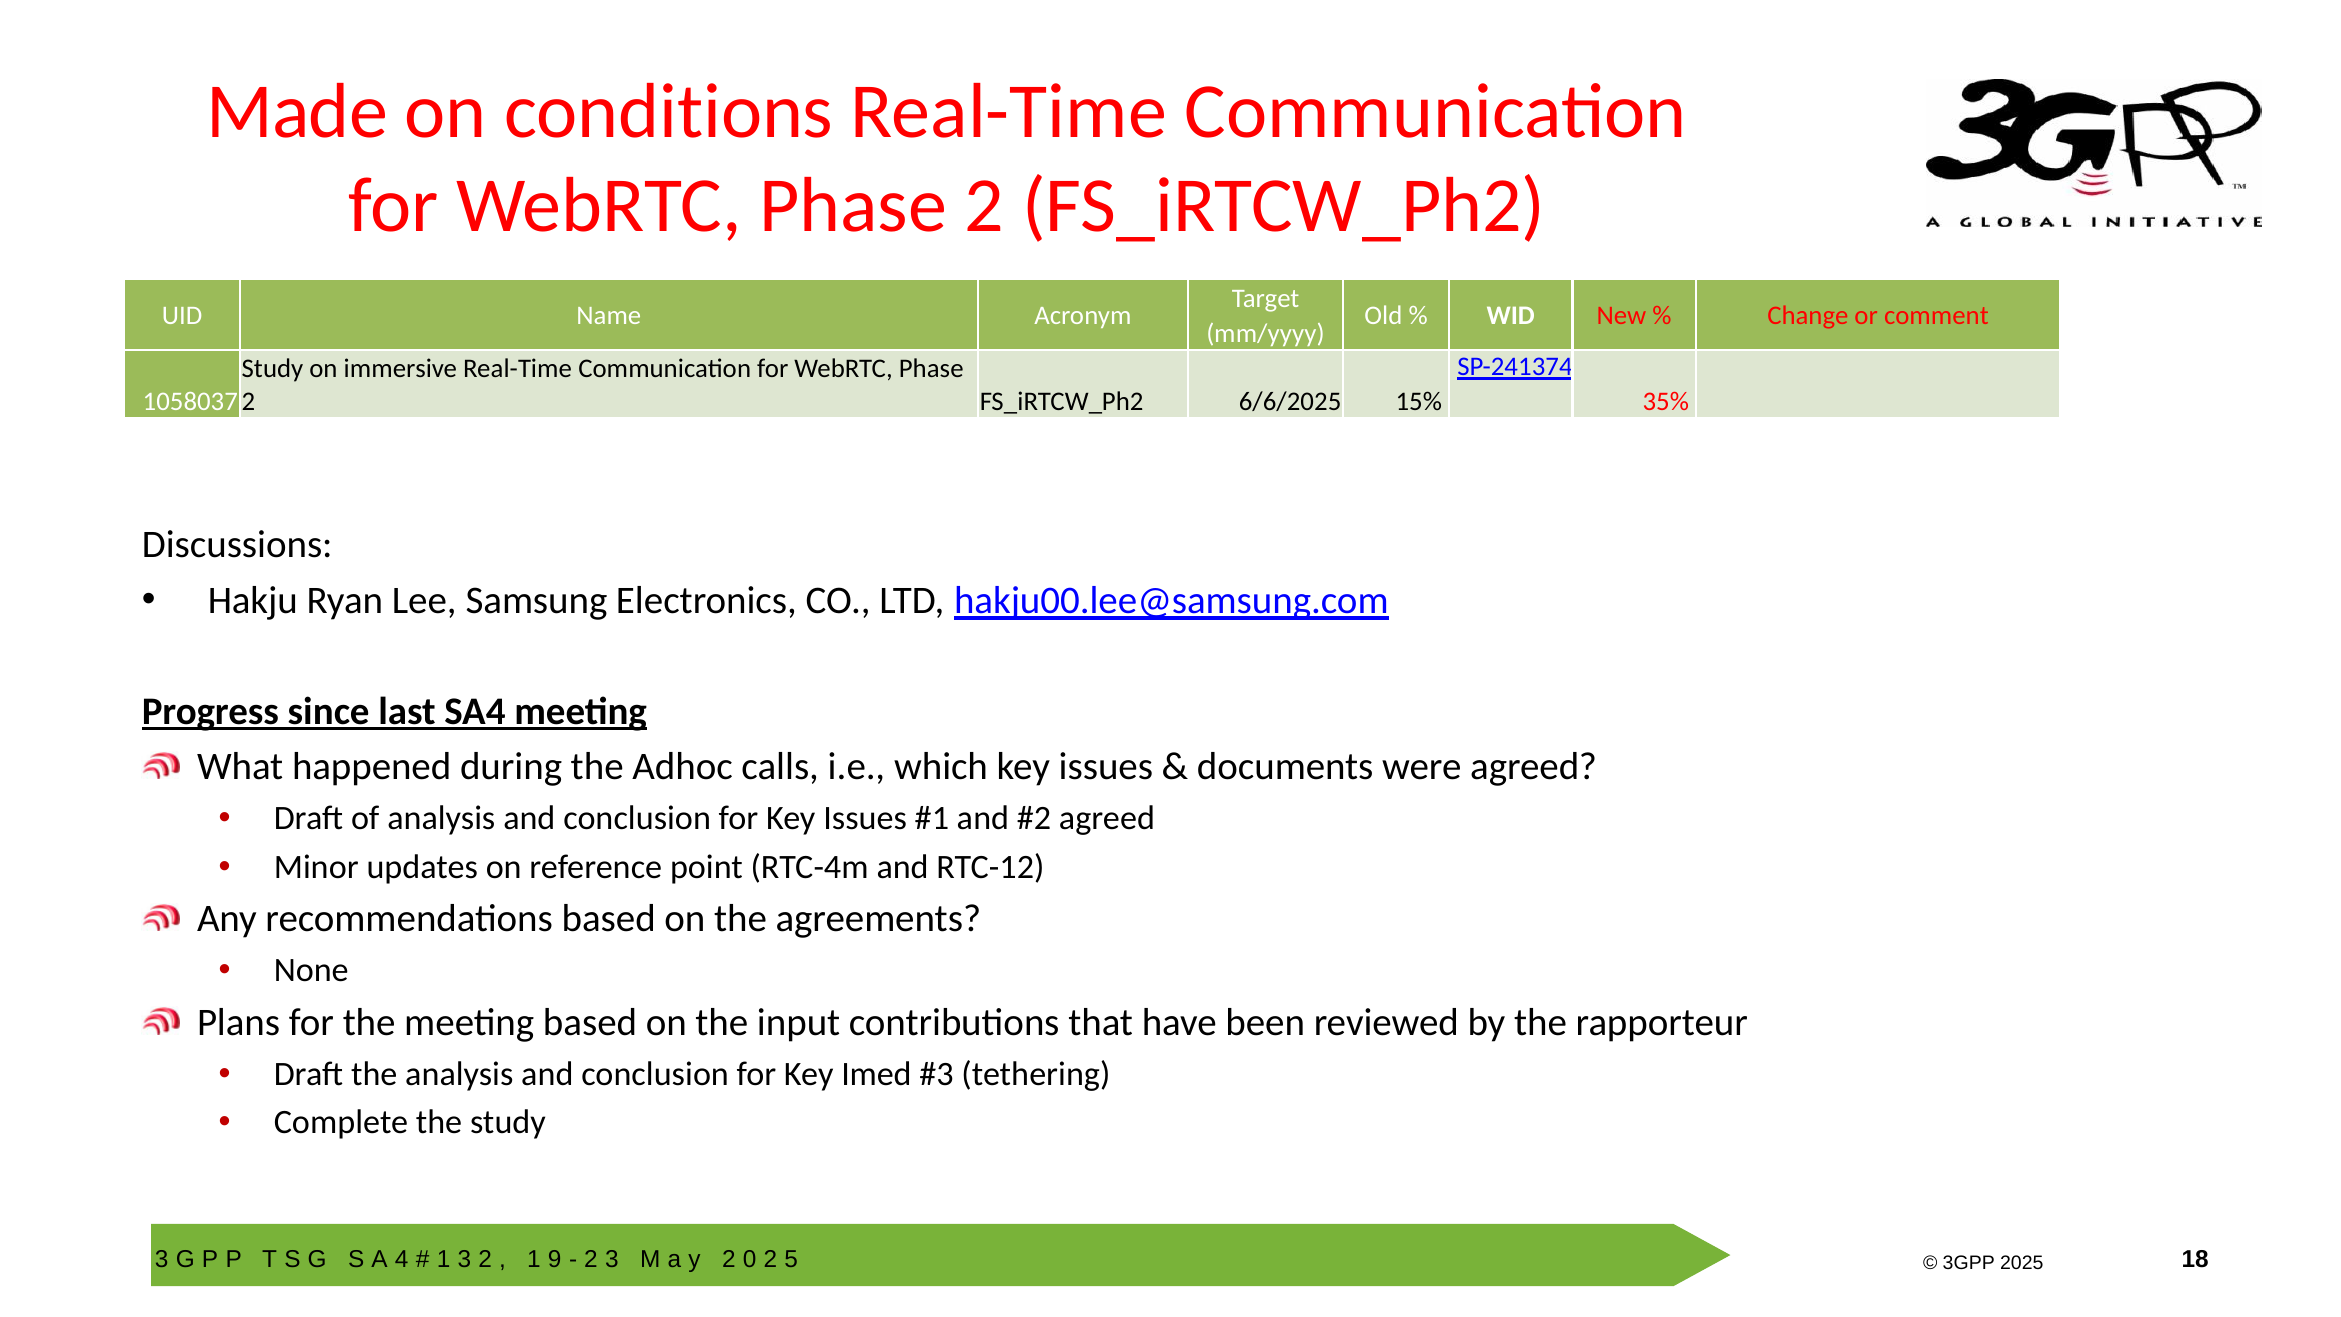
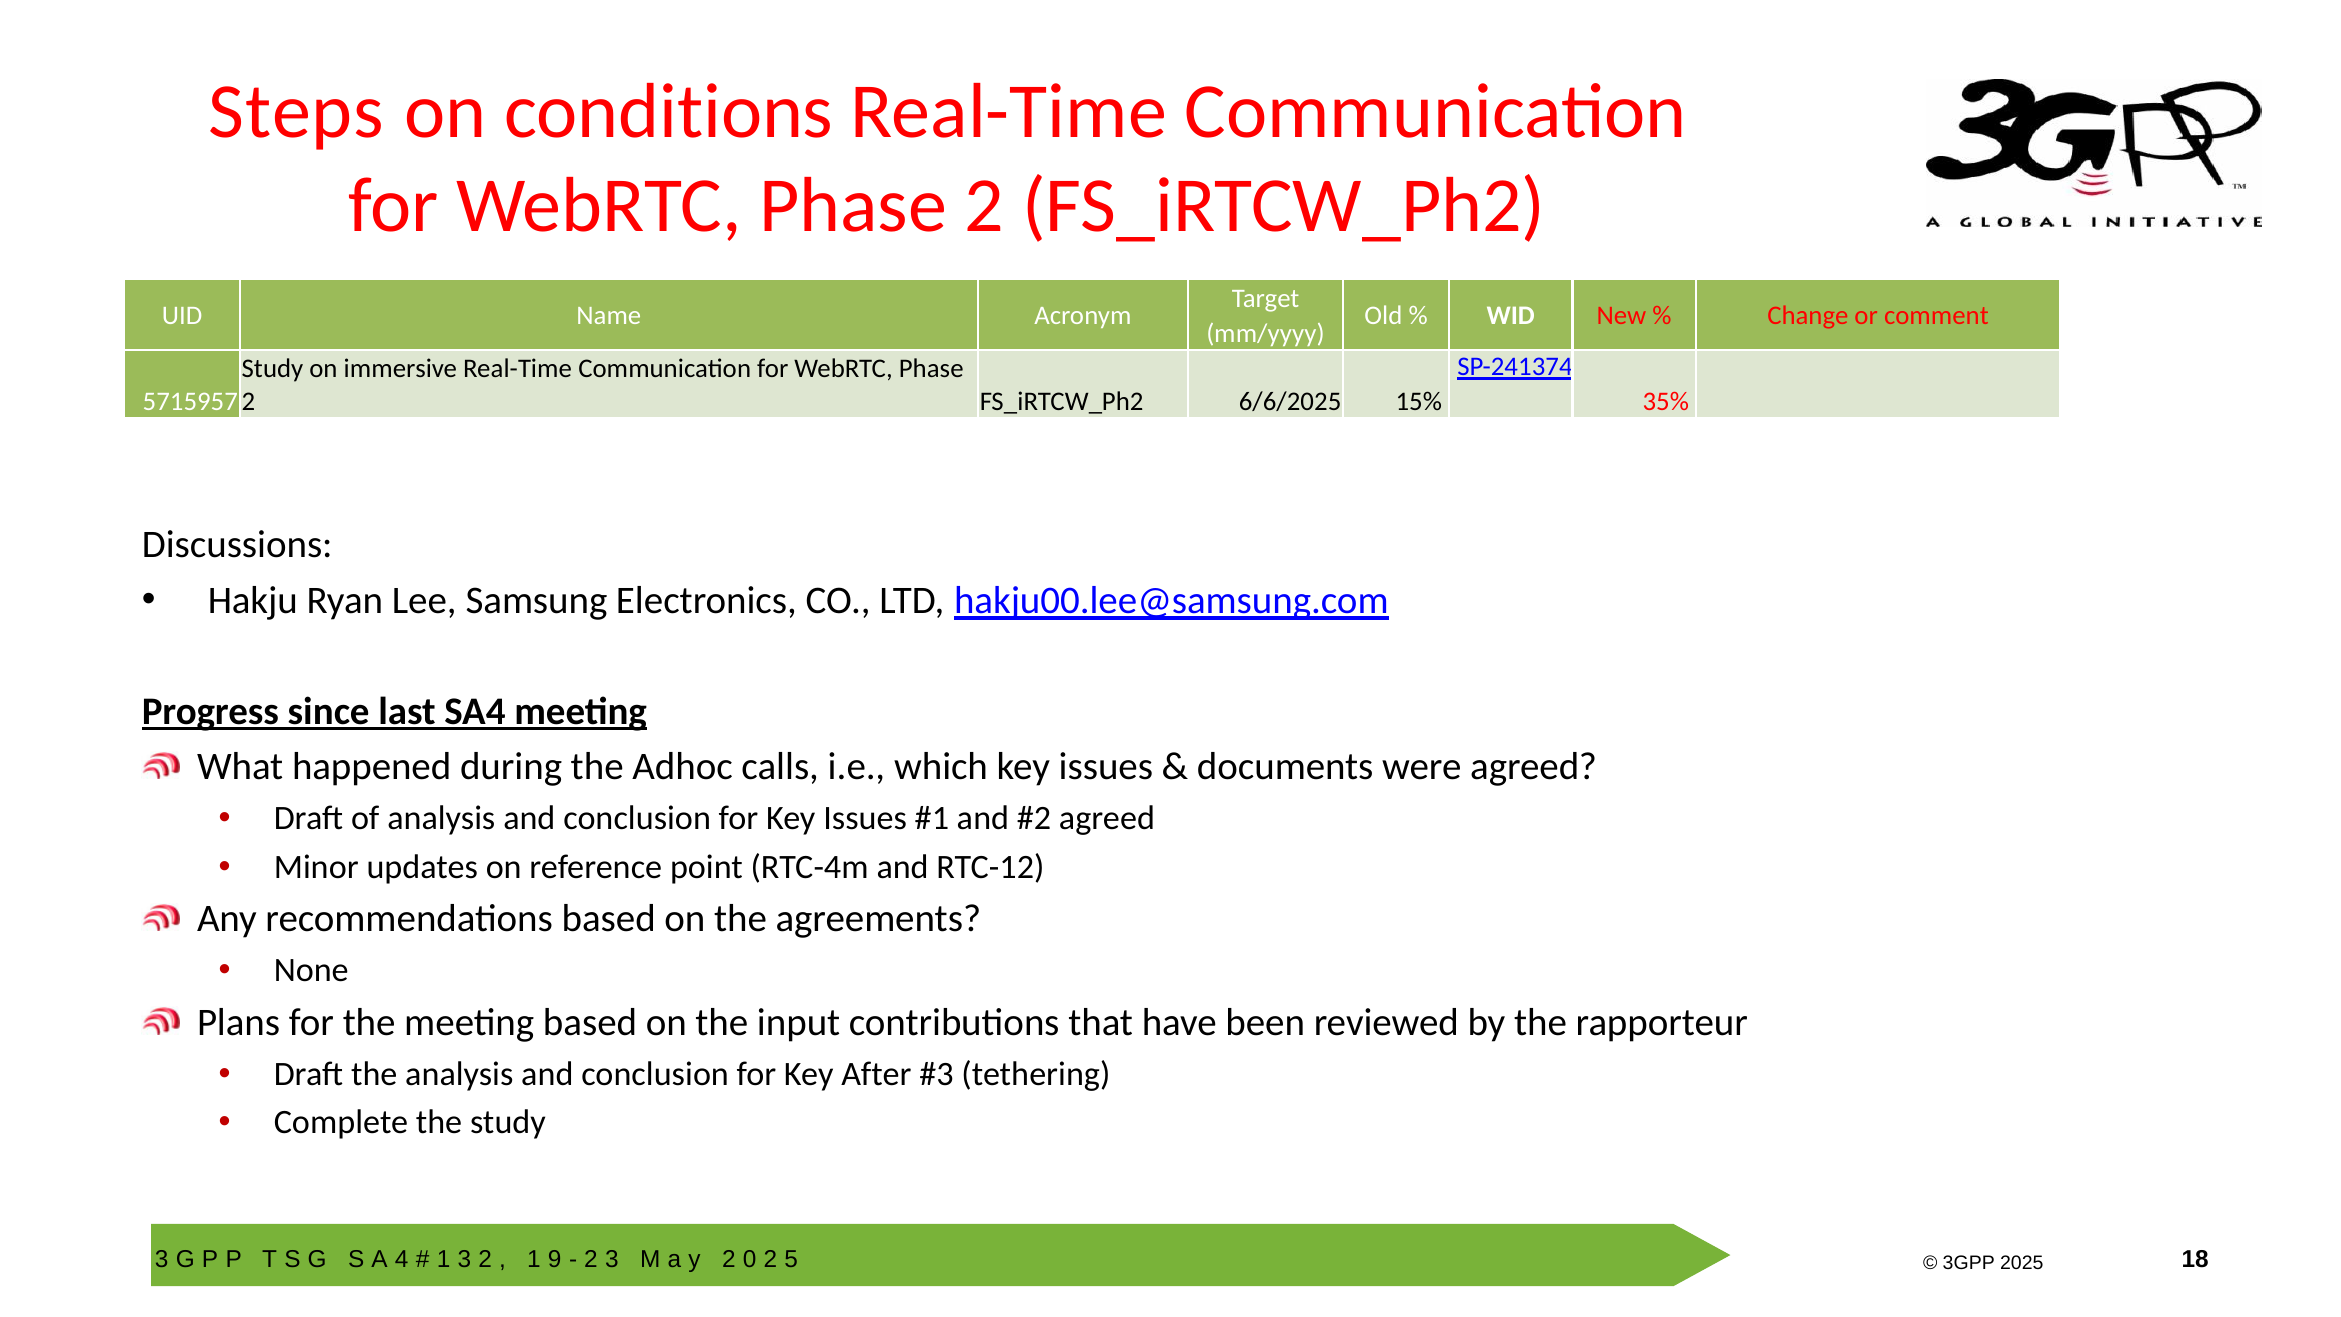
Made: Made -> Steps (296, 112)
1058037: 1058037 -> 5715957 (190, 402)
Imed: Imed -> After (876, 1074)
